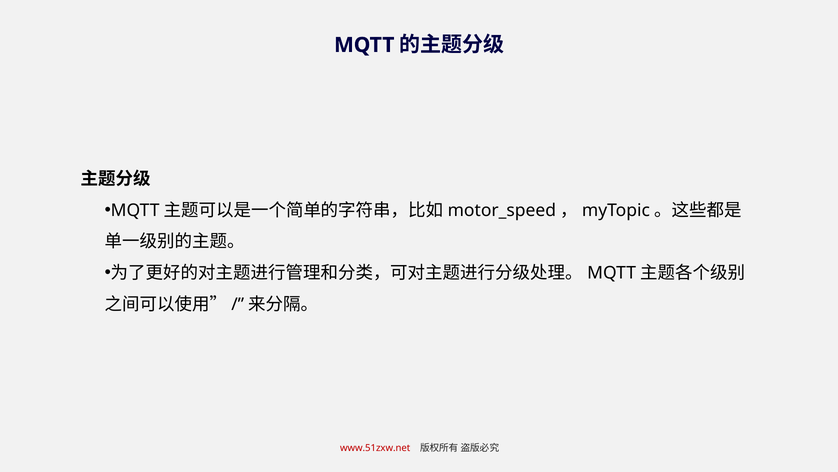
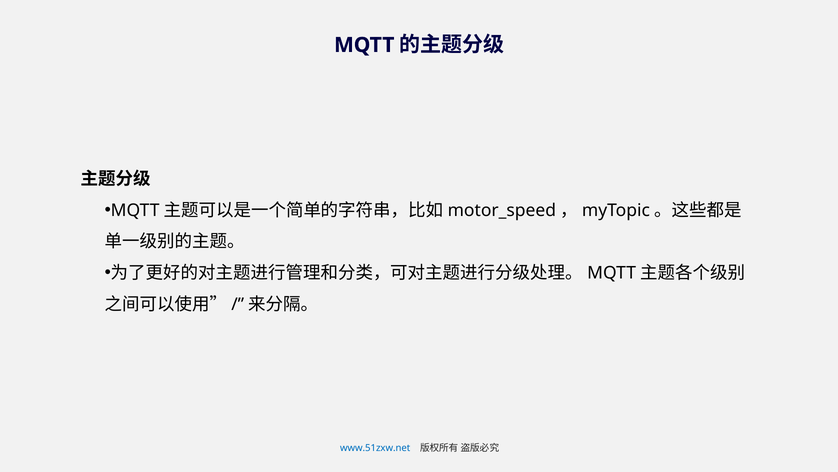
www.51zxw.net colour: red -> blue (375, 447)
